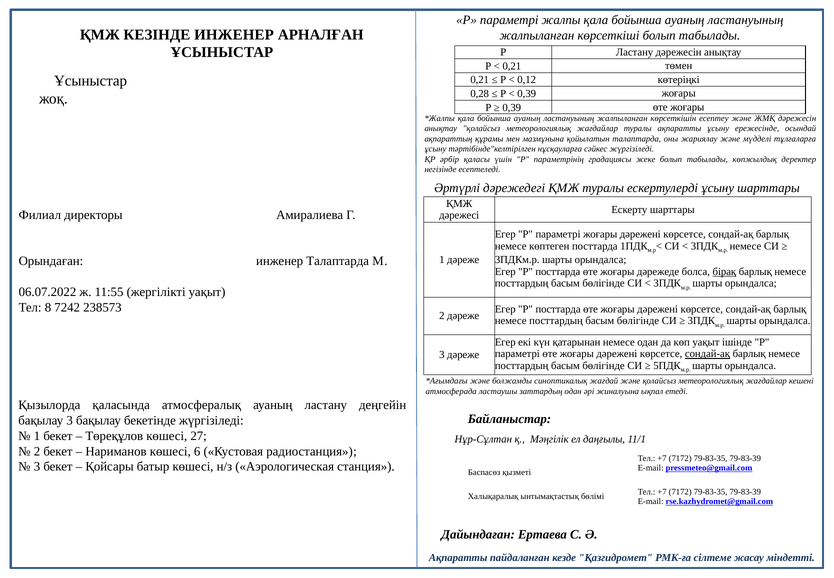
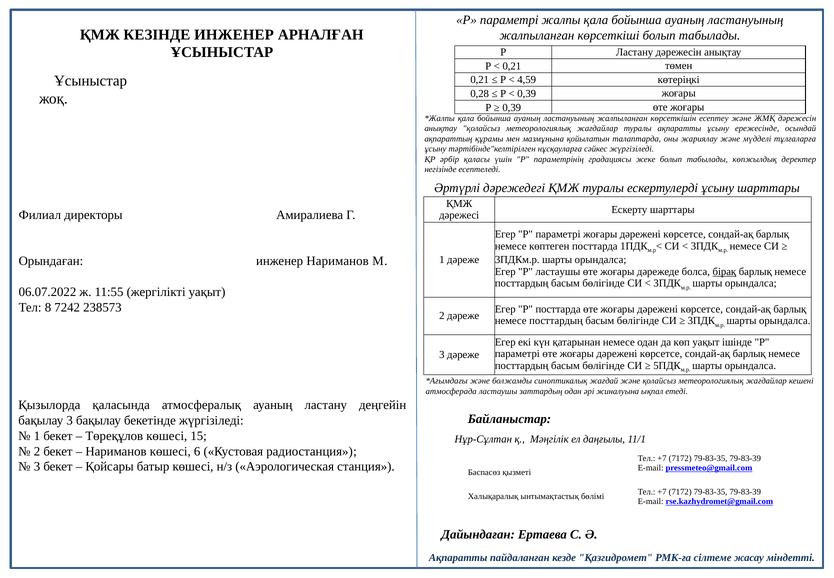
0,12: 0,12 -> 4,59 (527, 80)
инженер Талаптарда: Талаптарда -> Нариманов (338, 261)
P посттарда: посттарда -> ластаушы (558, 271)
сондай-ақ underline: present -> none (707, 354)
27: 27 -> 15 (199, 435)
